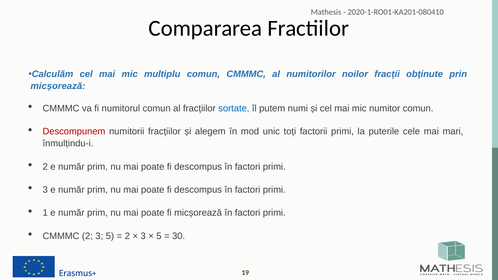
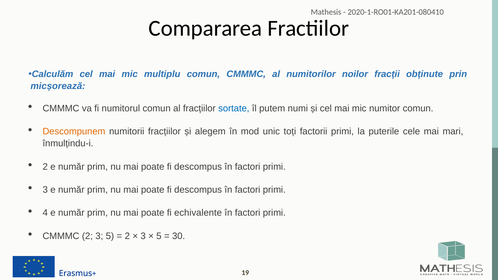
Descompunem colour: red -> orange (74, 132)
1: 1 -> 4 (45, 213)
fi micșorează: micșorează -> echivalente (198, 213)
